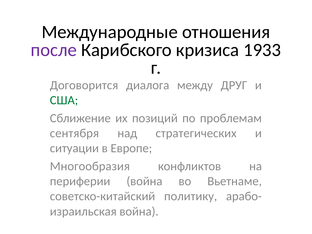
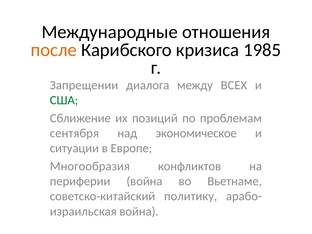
после colour: purple -> orange (54, 50)
1933: 1933 -> 1985 (262, 50)
Договорится: Договорится -> Запрещении (84, 85)
ДРУГ: ДРУГ -> ВСЕХ (234, 85)
стратегических: стратегических -> экономическое (196, 133)
